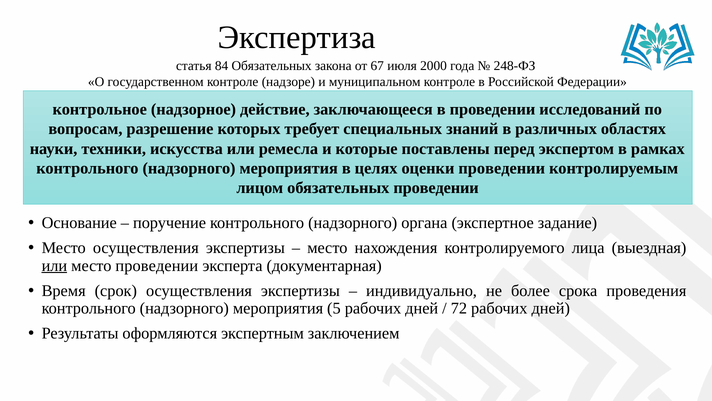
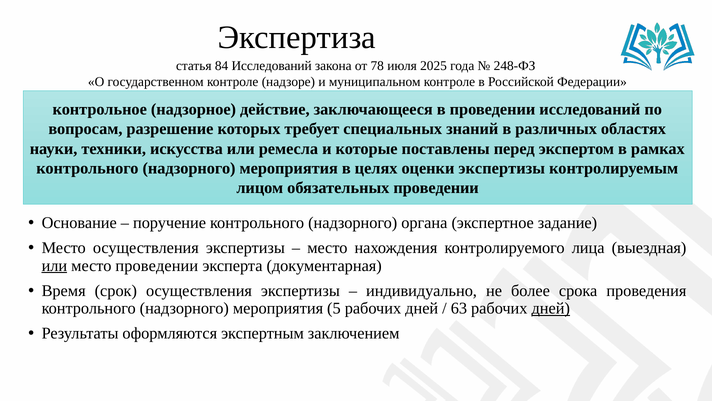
84 Обязательных: Обязательных -> Исследований (272, 66)
67: 67 -> 78 (377, 66)
2000: 2000 -> 2025 (434, 66)
оценки проведении: проведении -> экспертизы (502, 168)
72: 72 -> 63 (459, 308)
дней underline: none -> present (551, 308)
